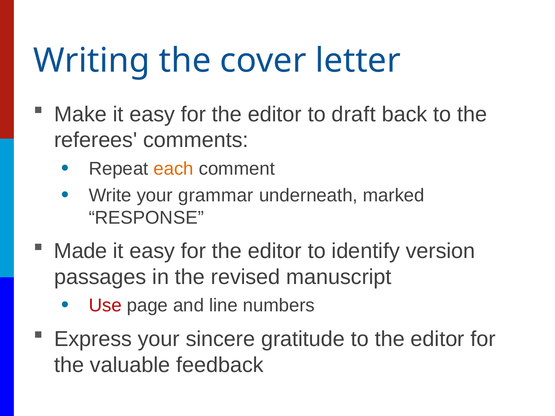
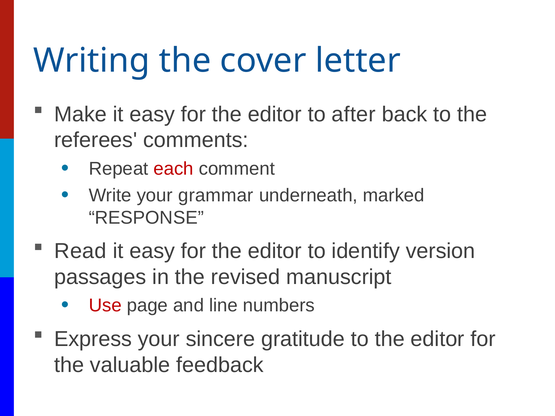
draft: draft -> after (354, 114)
each colour: orange -> red (174, 169)
Made: Made -> Read (80, 251)
